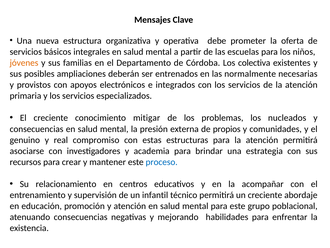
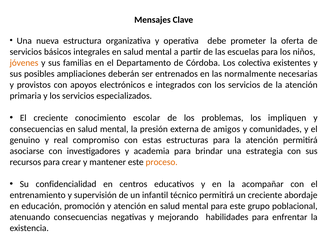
mitigar: mitigar -> escolar (147, 118)
nucleados: nucleados -> impliquen (287, 118)
propios: propios -> amigos (227, 129)
proceso colour: blue -> orange (162, 162)
relacionamiento: relacionamiento -> confidencialidad (66, 184)
